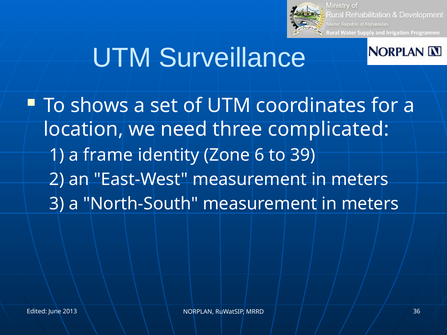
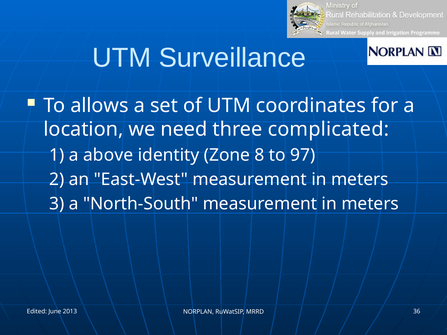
shows: shows -> allows (100, 106)
frame: frame -> above (108, 155)
6: 6 -> 8 (260, 155)
39: 39 -> 97 (303, 155)
